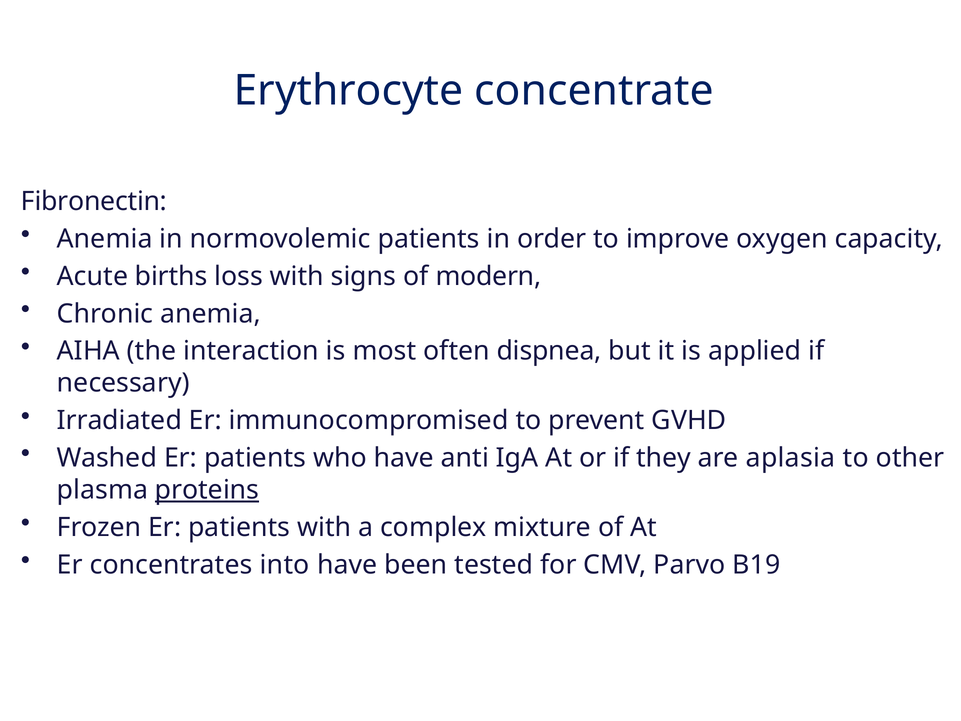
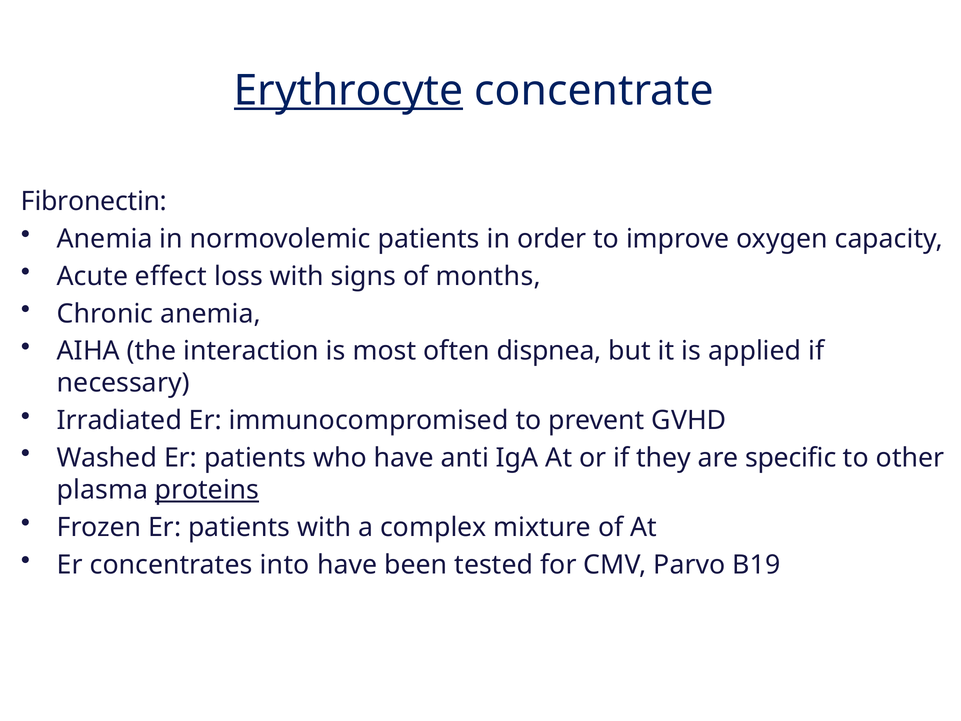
Erythrocyte underline: none -> present (349, 90)
births: births -> effect (171, 276)
modern: modern -> months (488, 276)
aplasia: aplasia -> specific (791, 458)
